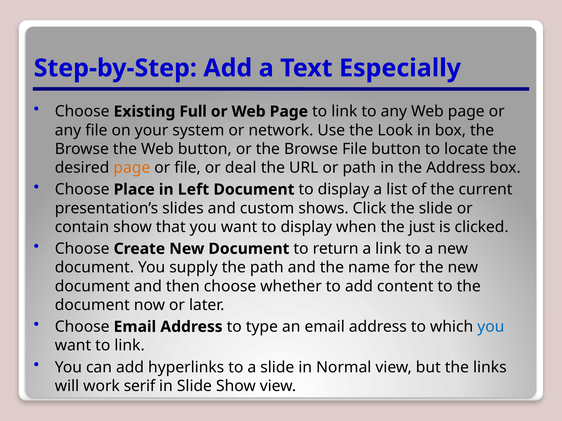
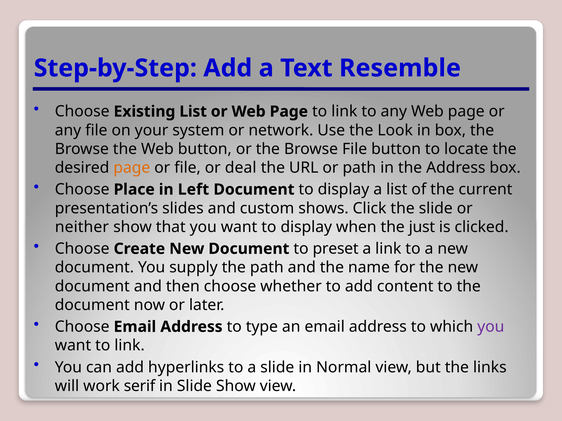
Especially: Especially -> Resemble (400, 68)
Existing Full: Full -> List (193, 112)
contain: contain -> neither (82, 227)
return: return -> preset (336, 249)
you colour: blue -> purple (491, 327)
